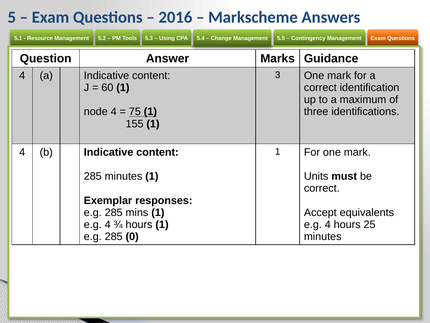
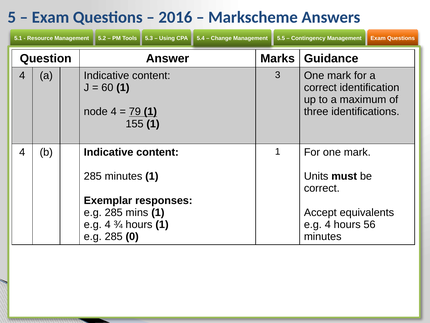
75: 75 -> 79 (135, 112)
25: 25 -> 56 (370, 224)
